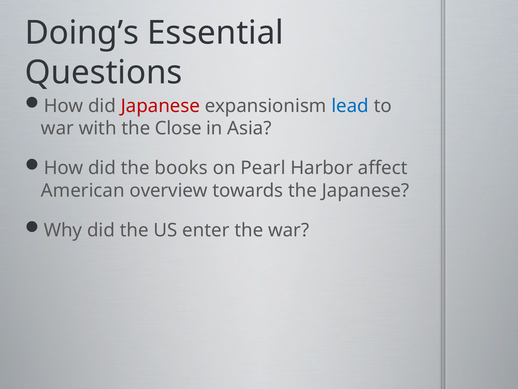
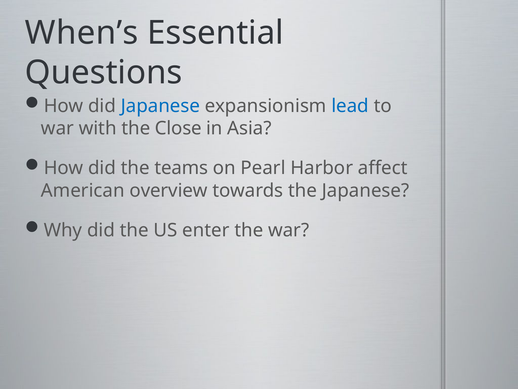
Doing’s: Doing’s -> When’s (82, 33)
Japanese colour: red -> blue (160, 106)
books: books -> teams (181, 168)
